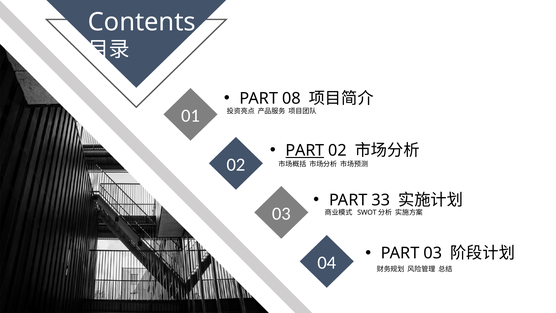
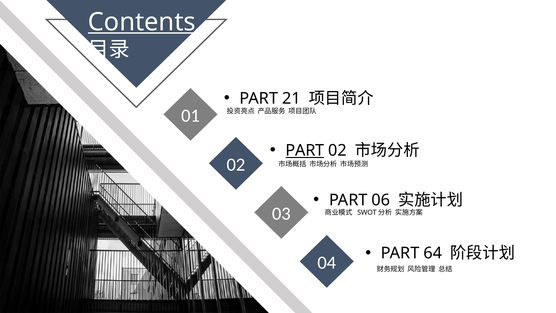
Contents underline: none -> present (142, 22)
08: 08 -> 21 (291, 98)
33: 33 -> 06 (381, 200)
PART 03: 03 -> 64 (433, 253)
